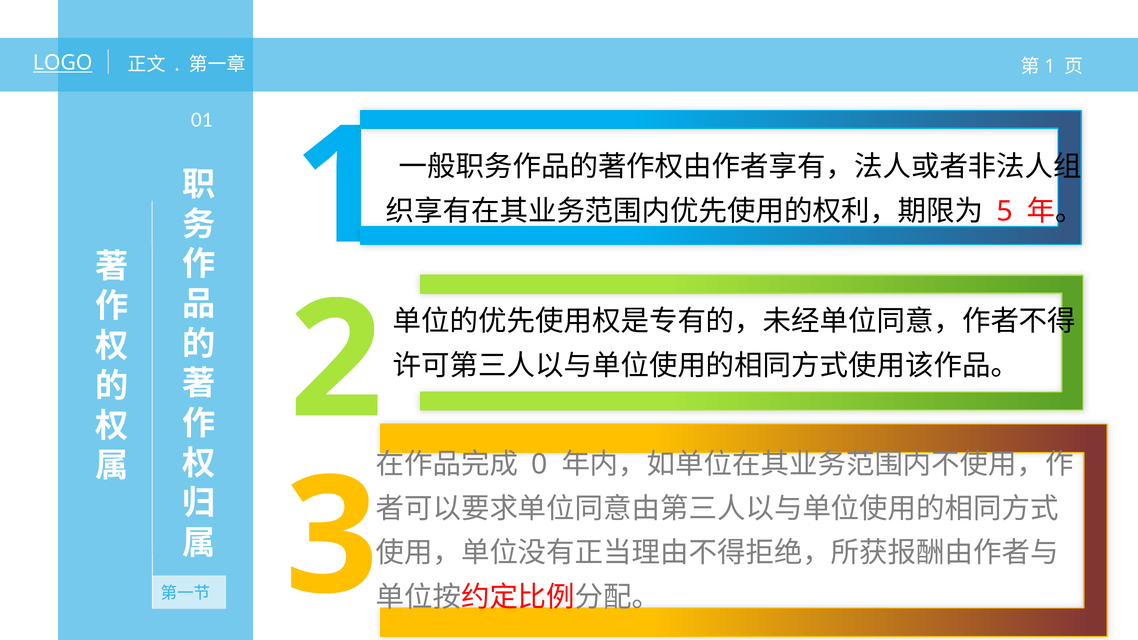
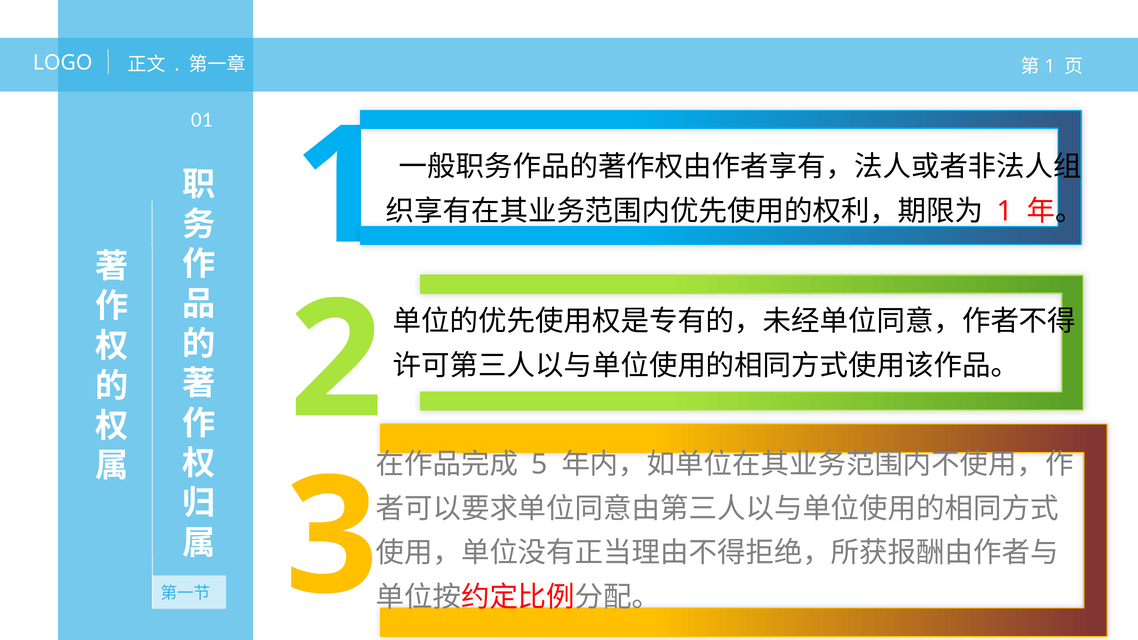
LOGO underline: present -> none (63, 63)
5: 5 -> 1 (1005, 211)
0: 0 -> 5 (539, 464)
